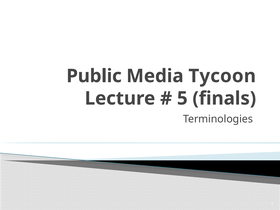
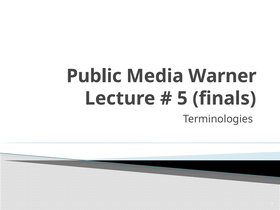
Tycoon: Tycoon -> Warner (222, 76)
